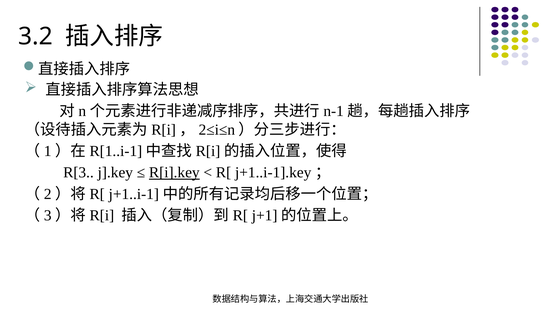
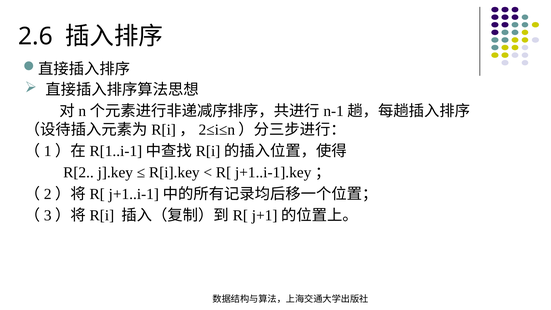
3.2: 3.2 -> 2.6 (36, 36)
R[3: R[3 -> R[2 (78, 172)
R[i].key underline: present -> none (174, 172)
